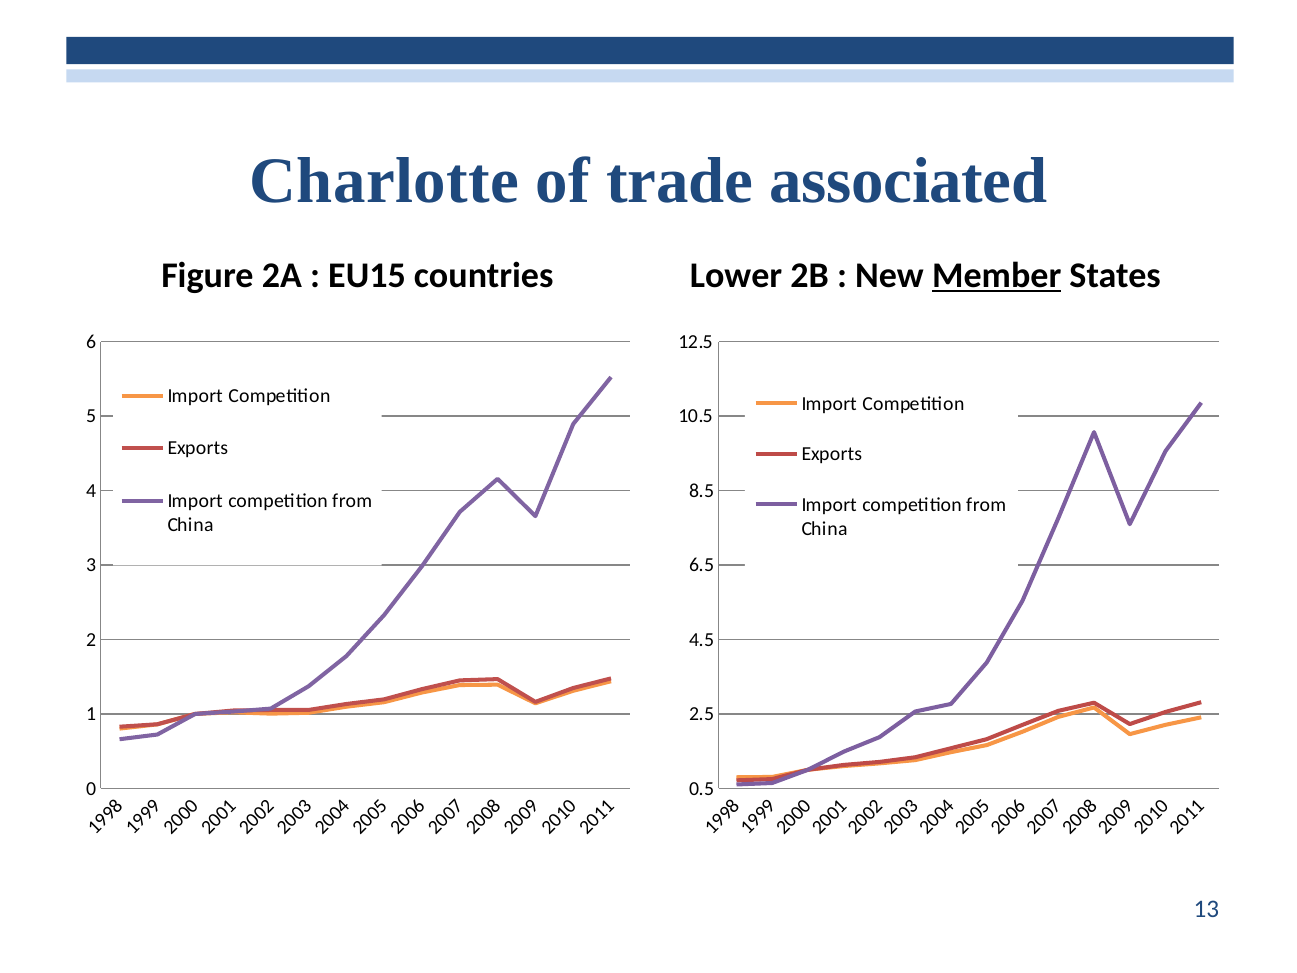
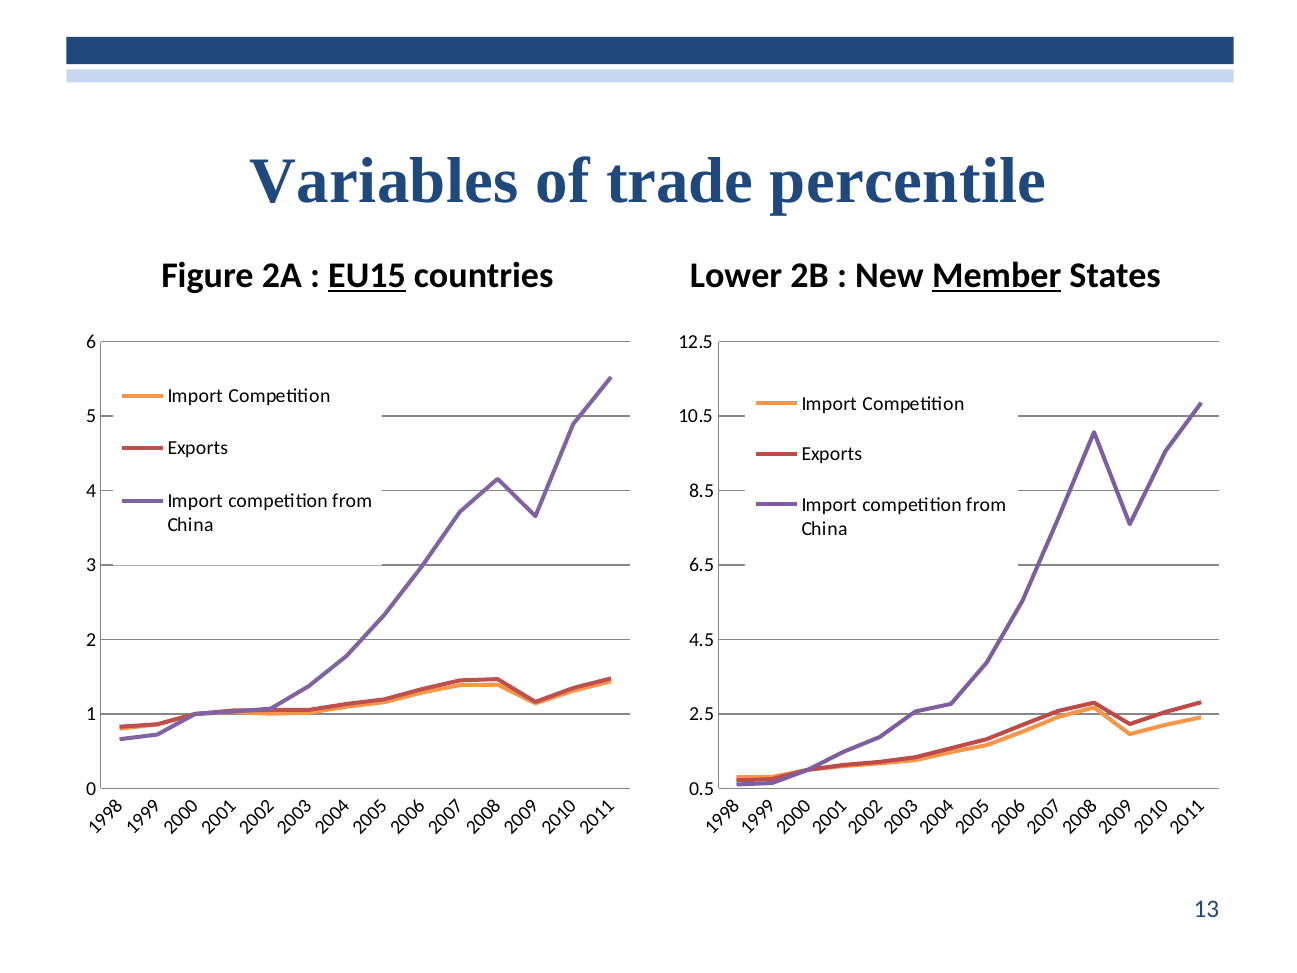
Charlotte: Charlotte -> Variables (384, 181)
associated: associated -> percentile (908, 181)
EU15 underline: none -> present (367, 276)
